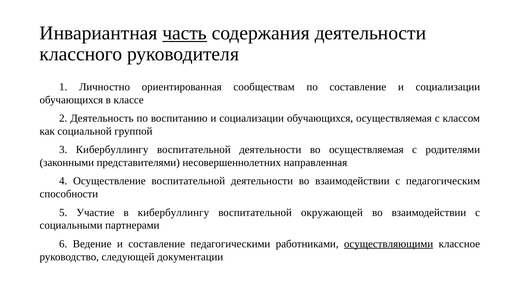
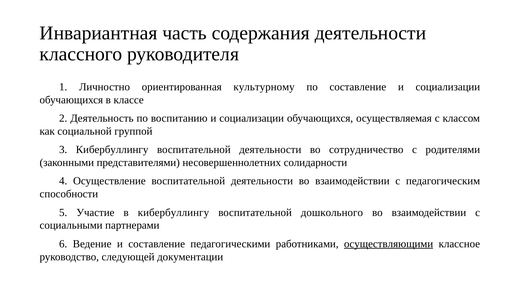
часть underline: present -> none (185, 33)
сообществам: сообществам -> культурному (264, 87)
во осуществляемая: осуществляемая -> сотрудничество (366, 150)
направленная: направленная -> солидарности (315, 163)
окружающей: окружающей -> дошкольного (332, 213)
